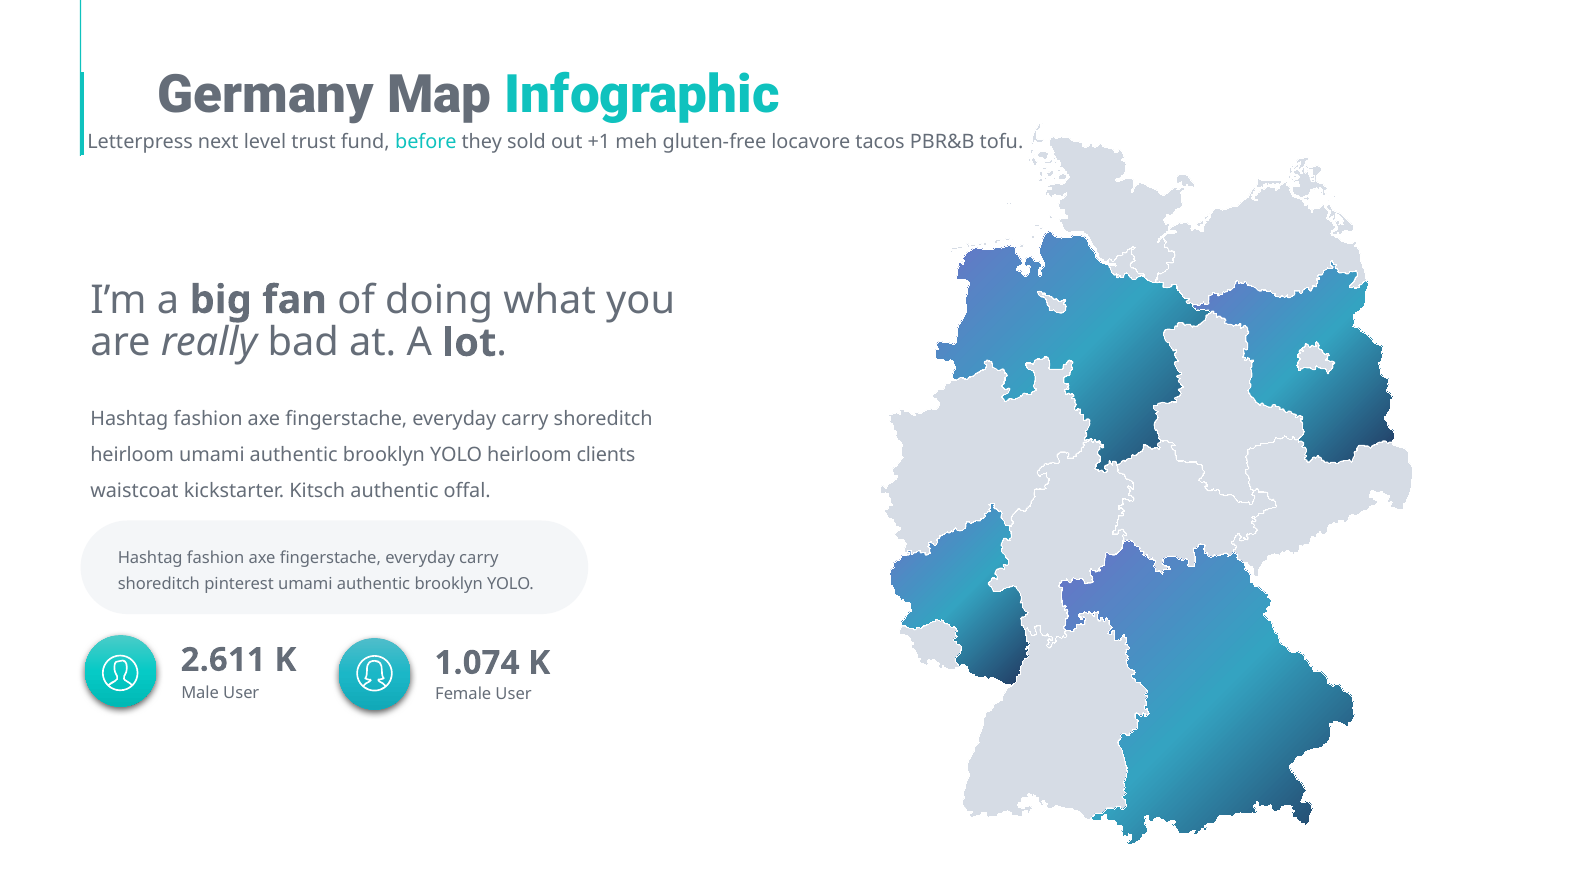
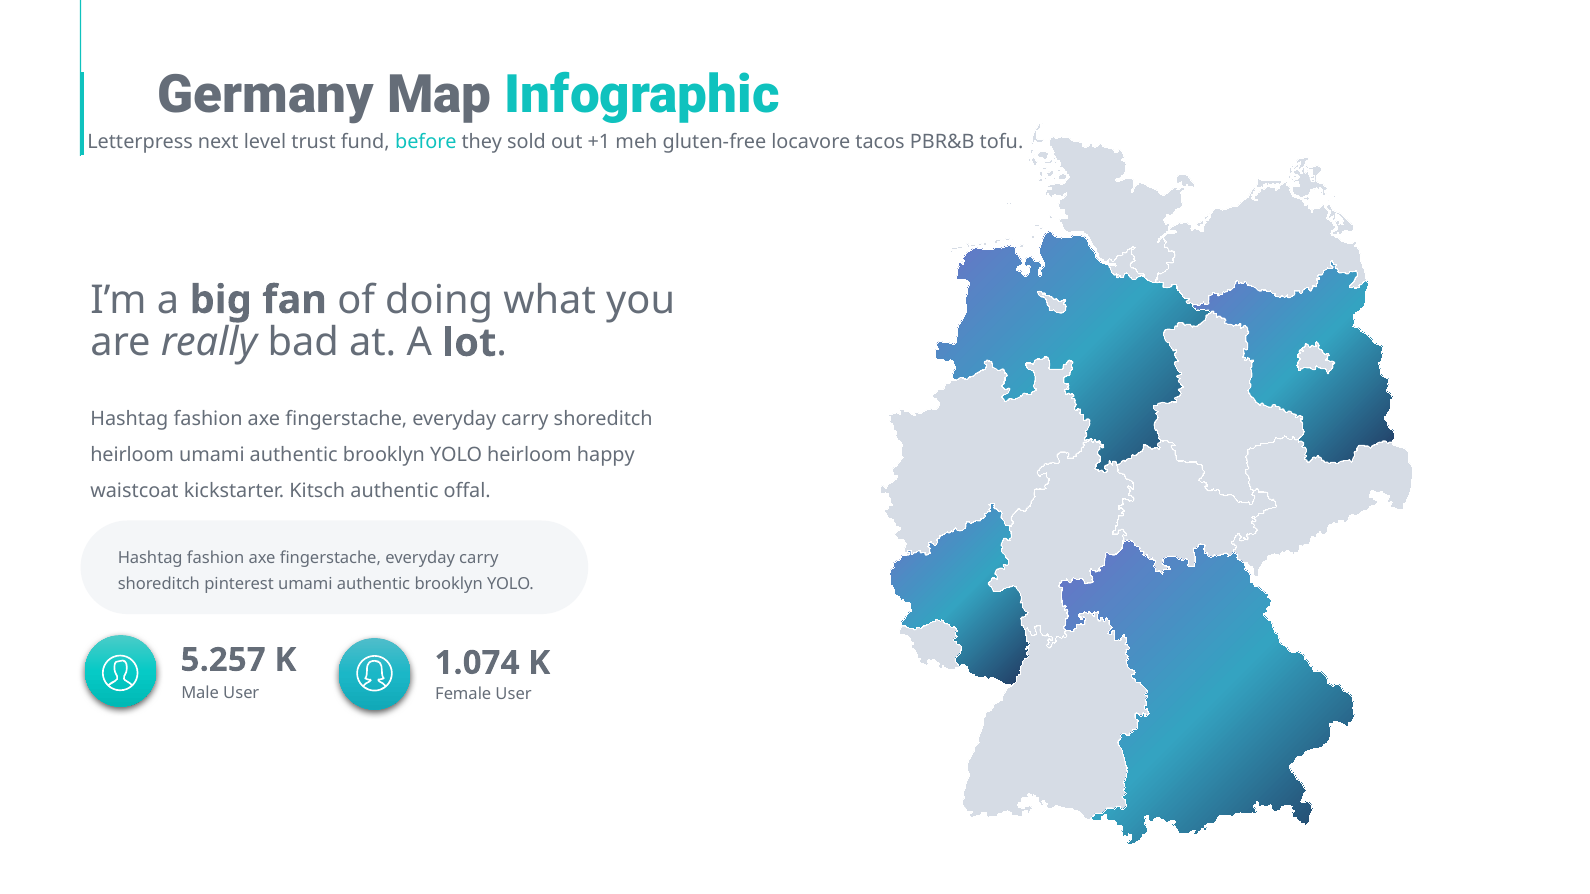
clients: clients -> happy (606, 455)
2.611: 2.611 -> 5.257 (223, 660)
